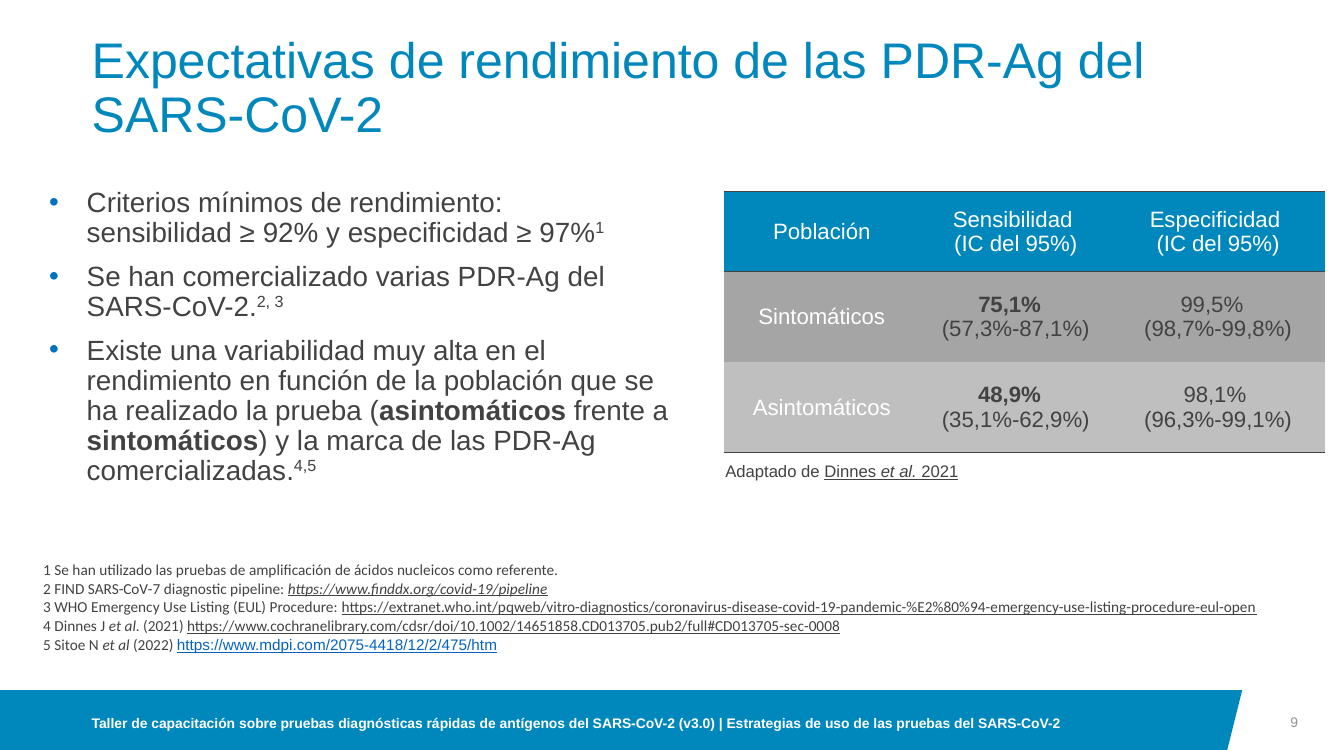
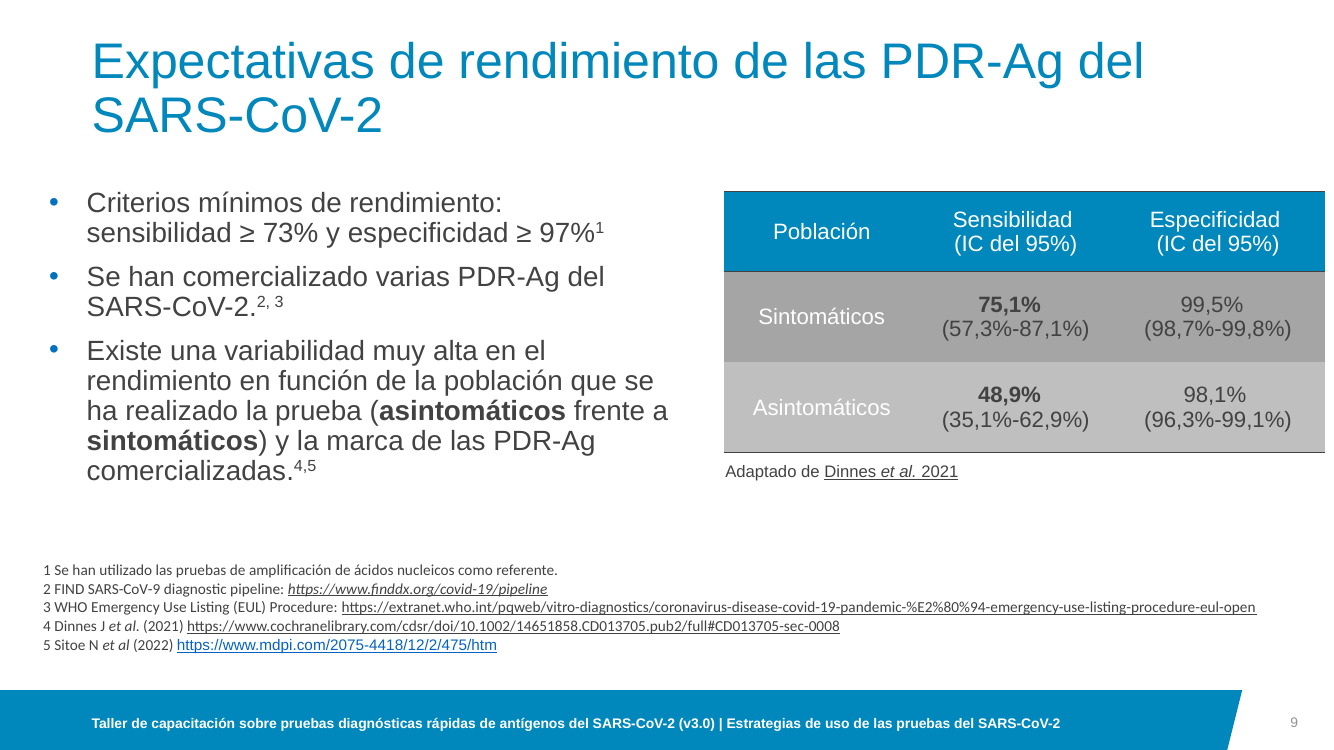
92%: 92% -> 73% (291, 233)
SARS-CoV-7: SARS-CoV-7 -> SARS-CoV-9 (124, 589)
